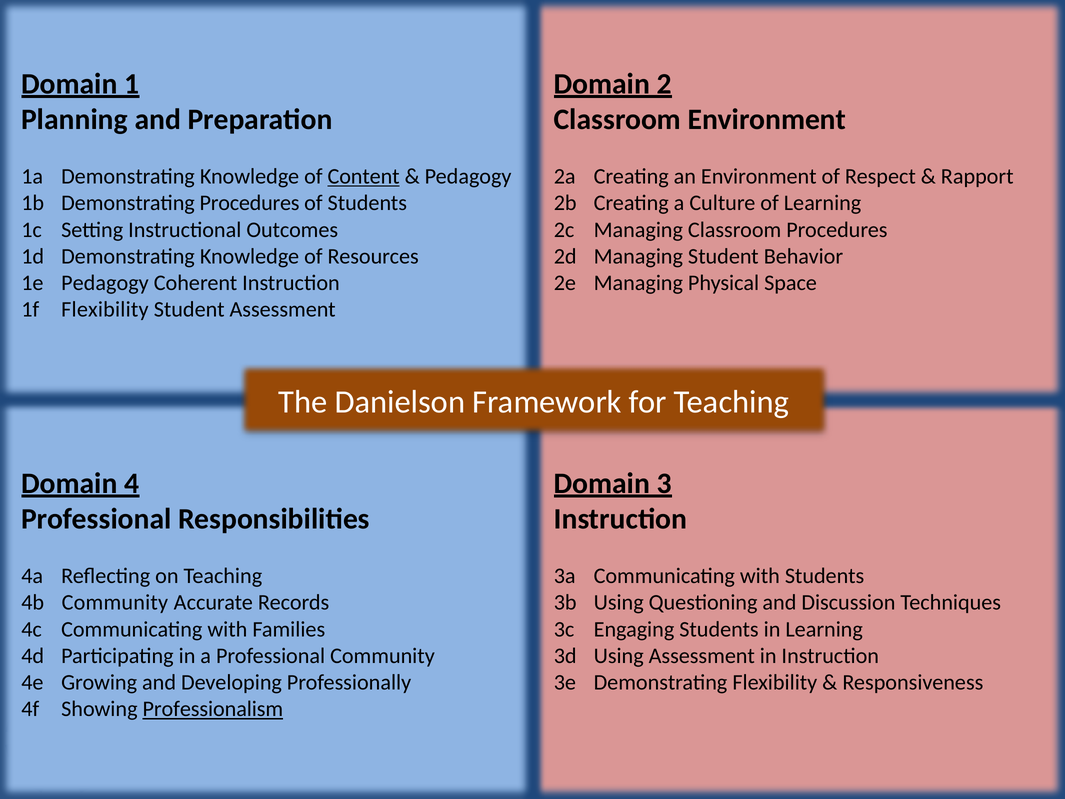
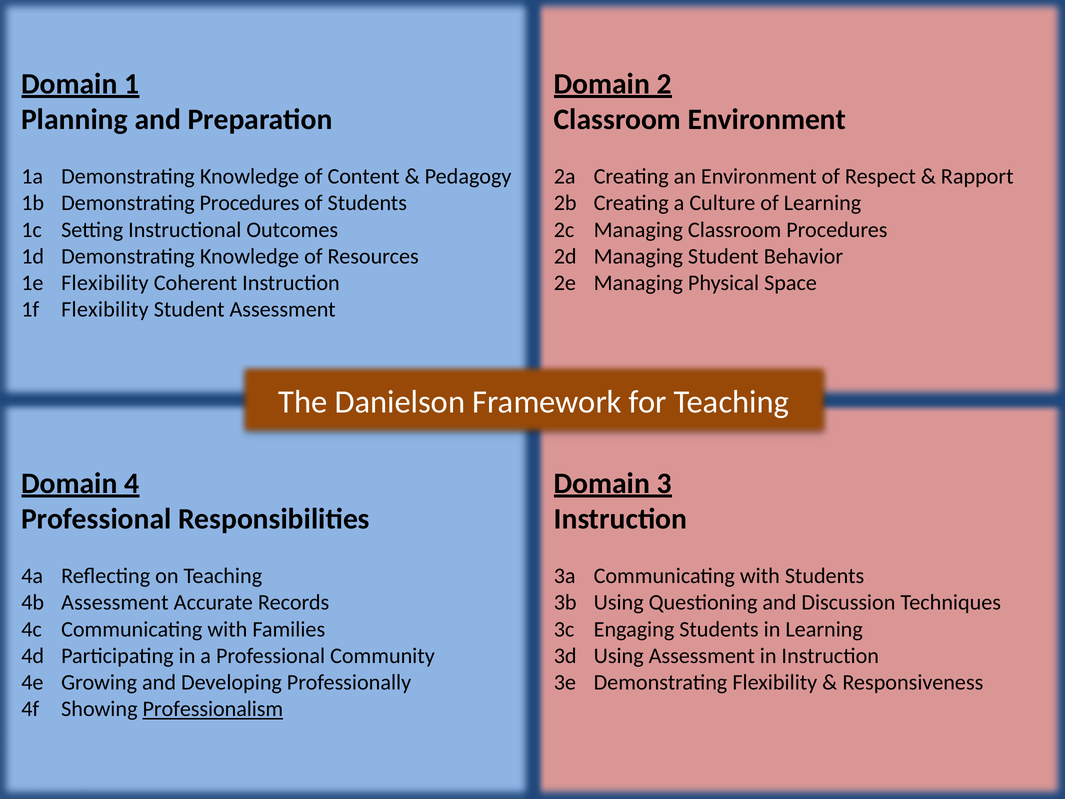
Content underline: present -> none (364, 176)
1e Pedagogy: Pedagogy -> Flexibility (105, 283)
4b Community: Community -> Assessment (115, 602)
